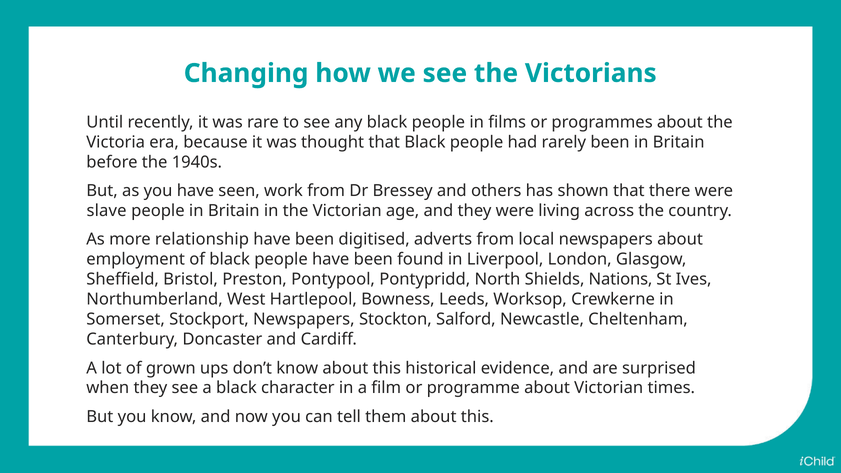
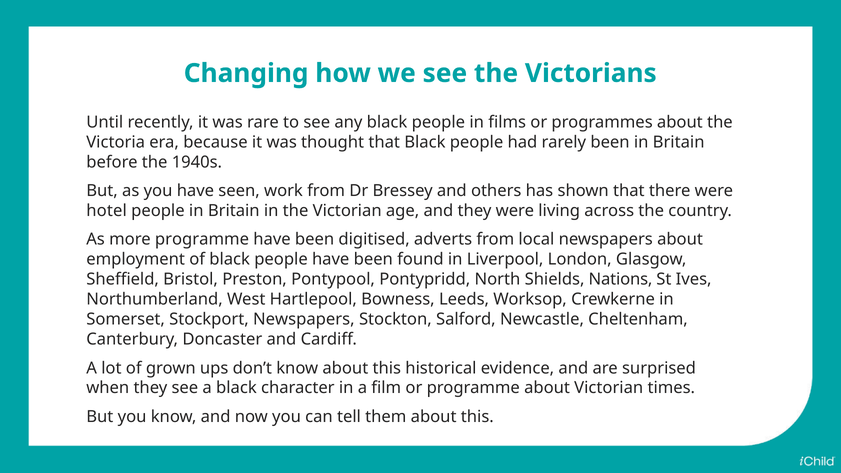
slave: slave -> hotel (107, 211)
more relationship: relationship -> programme (202, 240)
